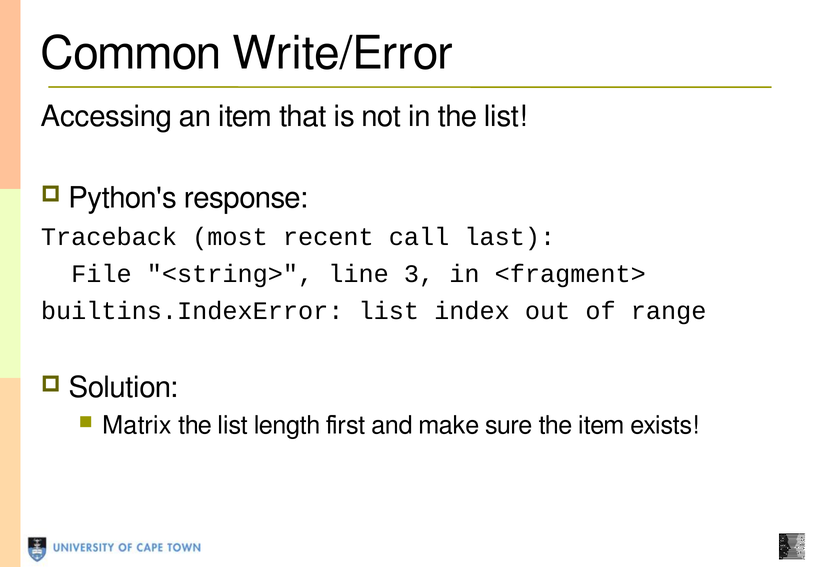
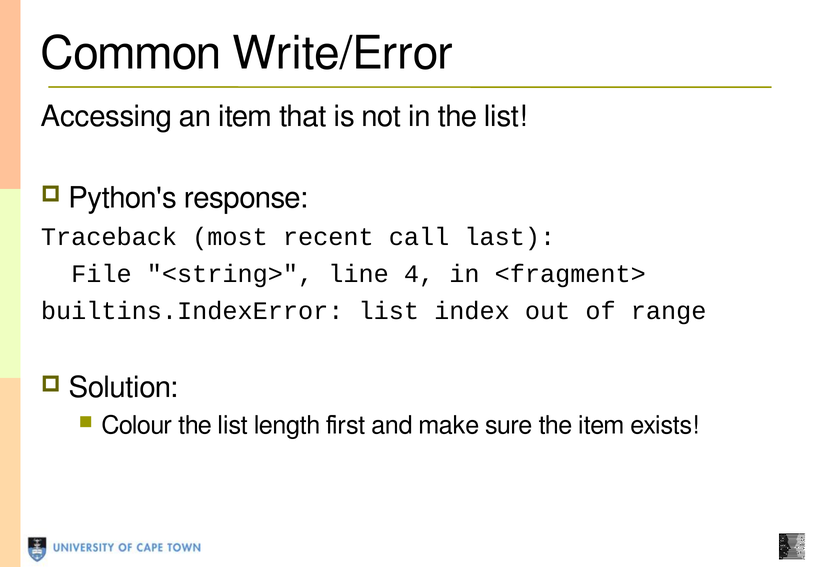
3: 3 -> 4 (419, 274)
Matrix: Matrix -> Colour (137, 425)
